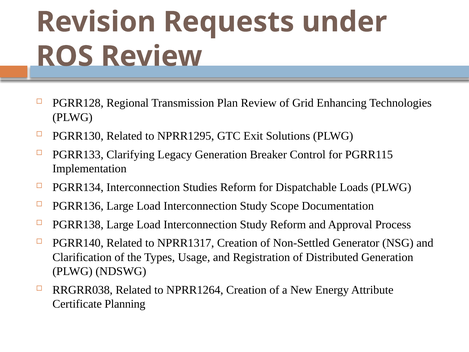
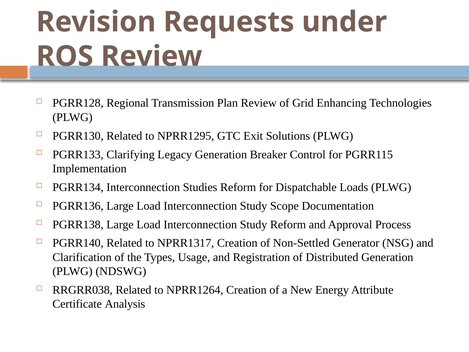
Planning: Planning -> Analysis (125, 304)
